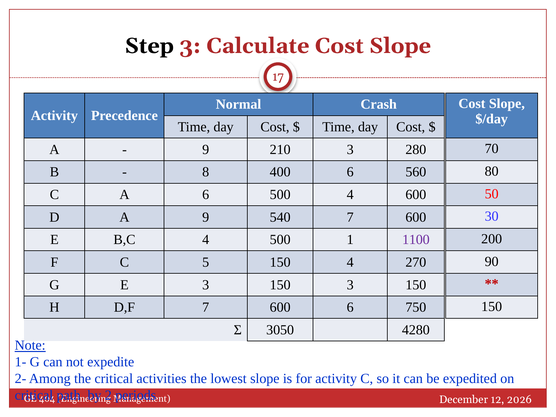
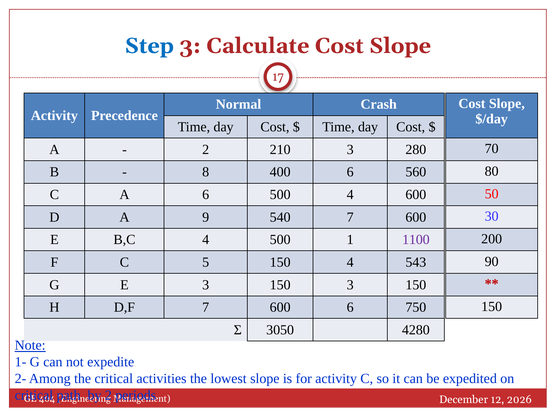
Step colour: black -> blue (149, 46)
9: 9 -> 2 (206, 149)
270: 270 -> 543 (416, 262)
